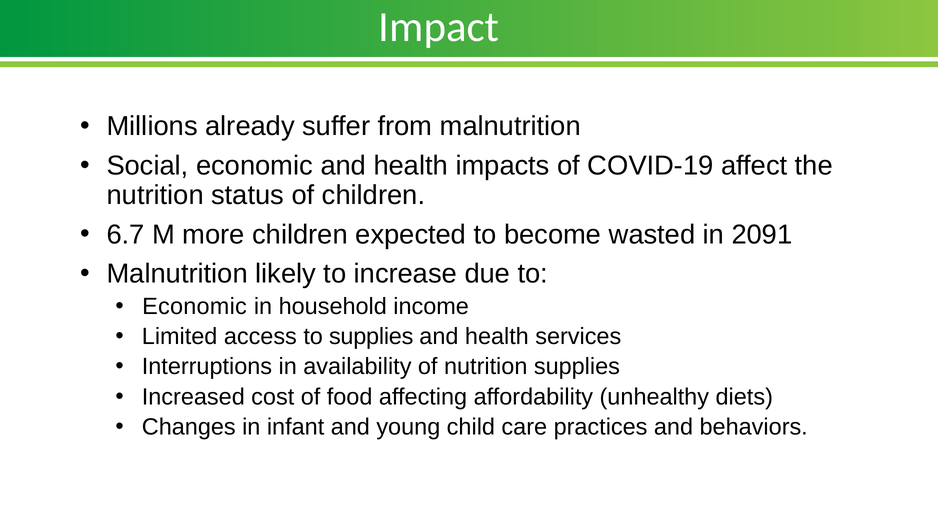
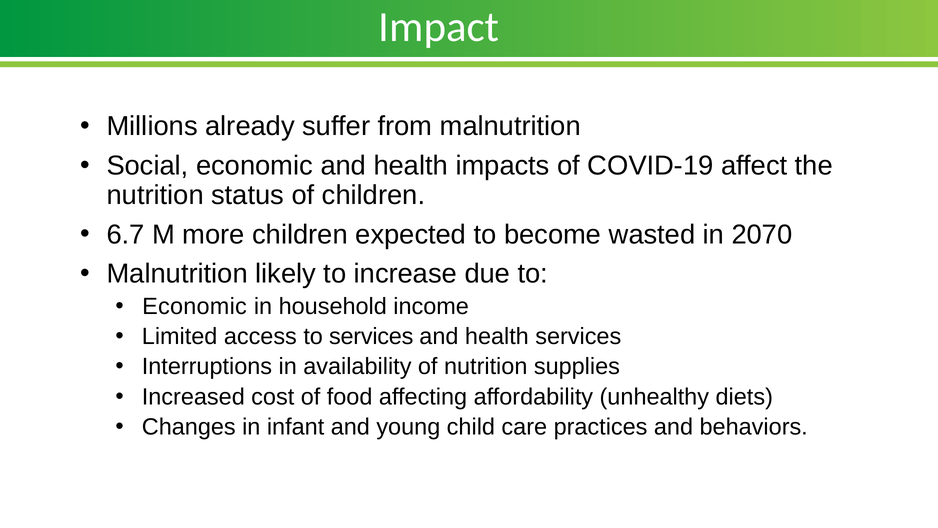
2091: 2091 -> 2070 (762, 234)
to supplies: supplies -> services (371, 336)
